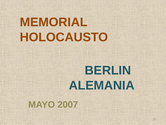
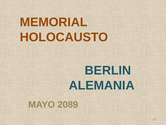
2007: 2007 -> 2089 (68, 104)
